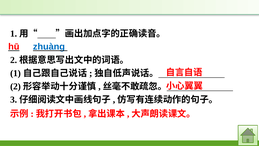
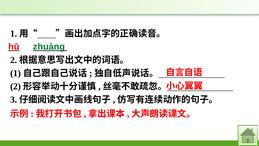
zhuàng colour: blue -> green (49, 47)
